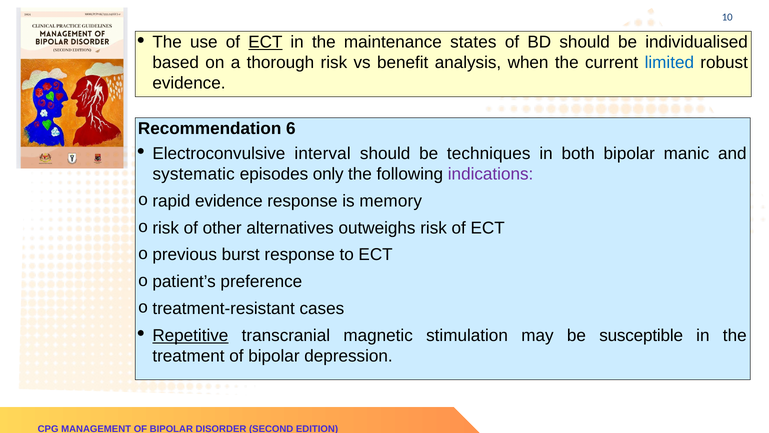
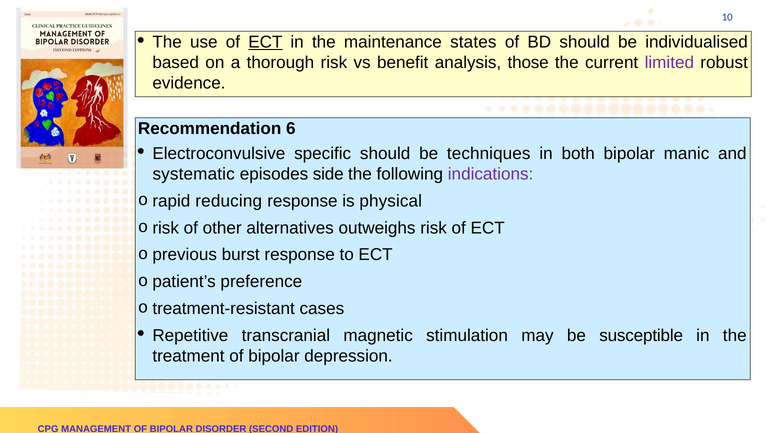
when: when -> those (528, 63)
limited colour: blue -> purple (669, 63)
interval: interval -> specific (323, 153)
only: only -> side (328, 174)
evidence: evidence -> reducing (229, 201)
memory: memory -> physical (391, 201)
Repetitive underline: present -> none (190, 335)
